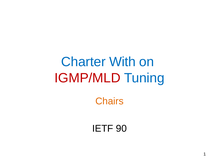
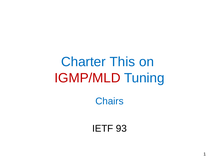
With: With -> This (122, 62)
Chairs colour: orange -> blue (109, 101)
90: 90 -> 93 (121, 128)
